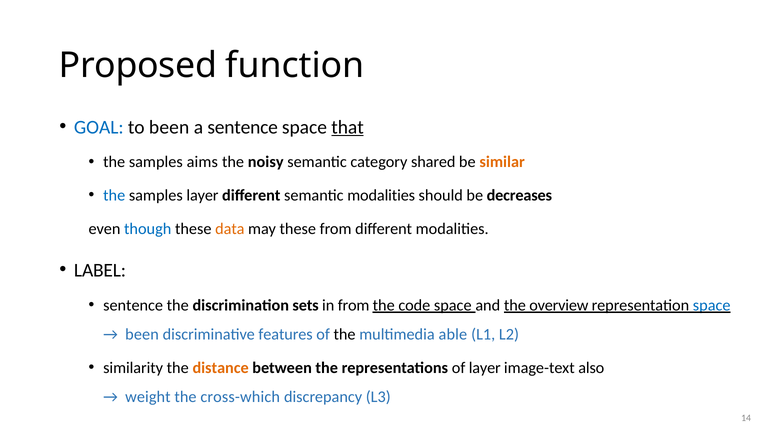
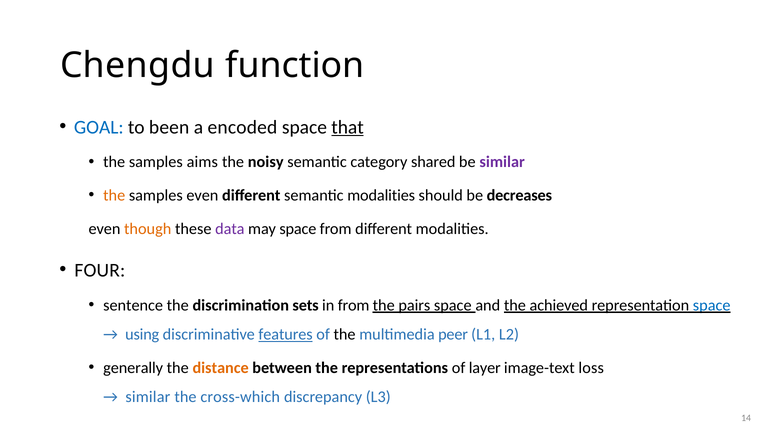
Proposed: Proposed -> Chengdu (138, 65)
a sentence: sentence -> encoded (242, 127)
similar colour: orange -> purple (502, 162)
the colour: blue -> orange (114, 195)
samples layer: layer -> even (202, 195)
though colour: blue -> orange (148, 229)
data colour: orange -> purple (230, 229)
may these: these -> space (298, 229)
LABEL: LABEL -> FOUR (100, 270)
code: code -> pairs (414, 305)
overview: overview -> achieved (559, 305)
been: been -> using (142, 335)
features underline: none -> present (286, 335)
able: able -> peer (453, 335)
similarity: similarity -> generally (133, 368)
also: also -> loss (591, 368)
weight: weight -> similar (148, 397)
